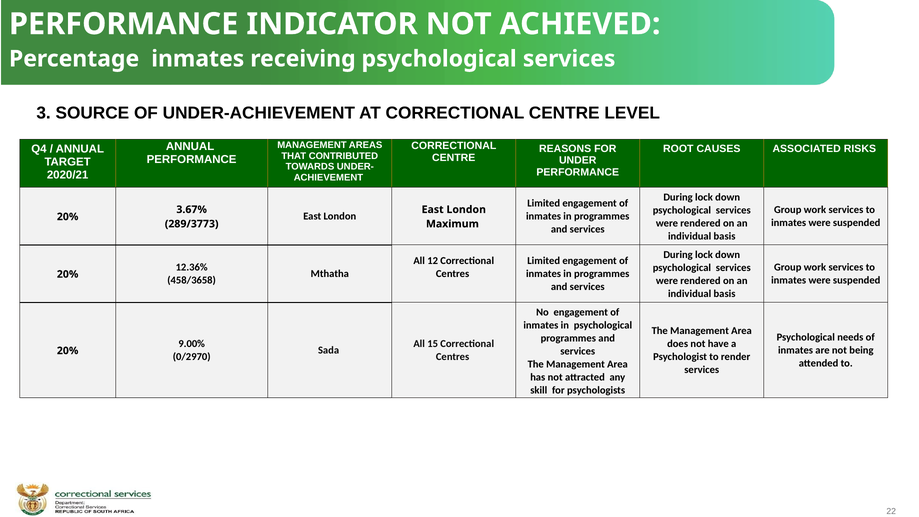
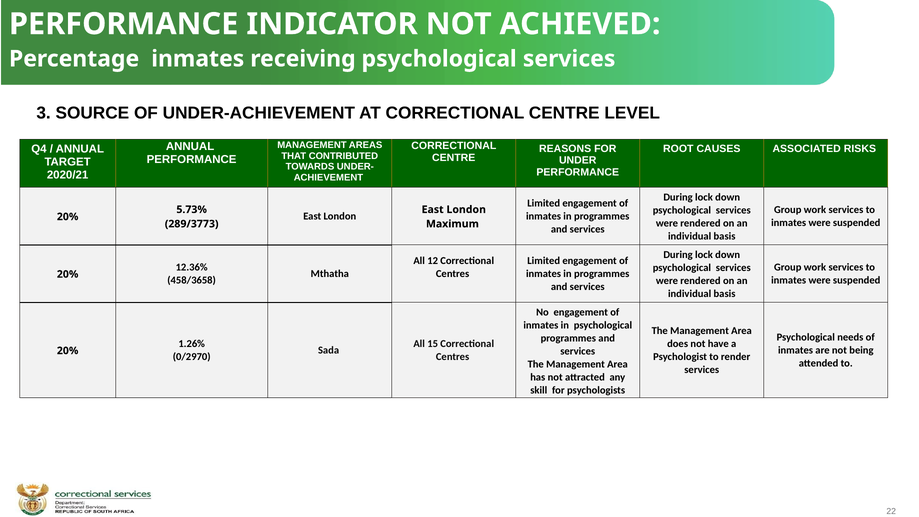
3.67%: 3.67% -> 5.73% (192, 210)
9.00%: 9.00% -> 1.26% (192, 344)
